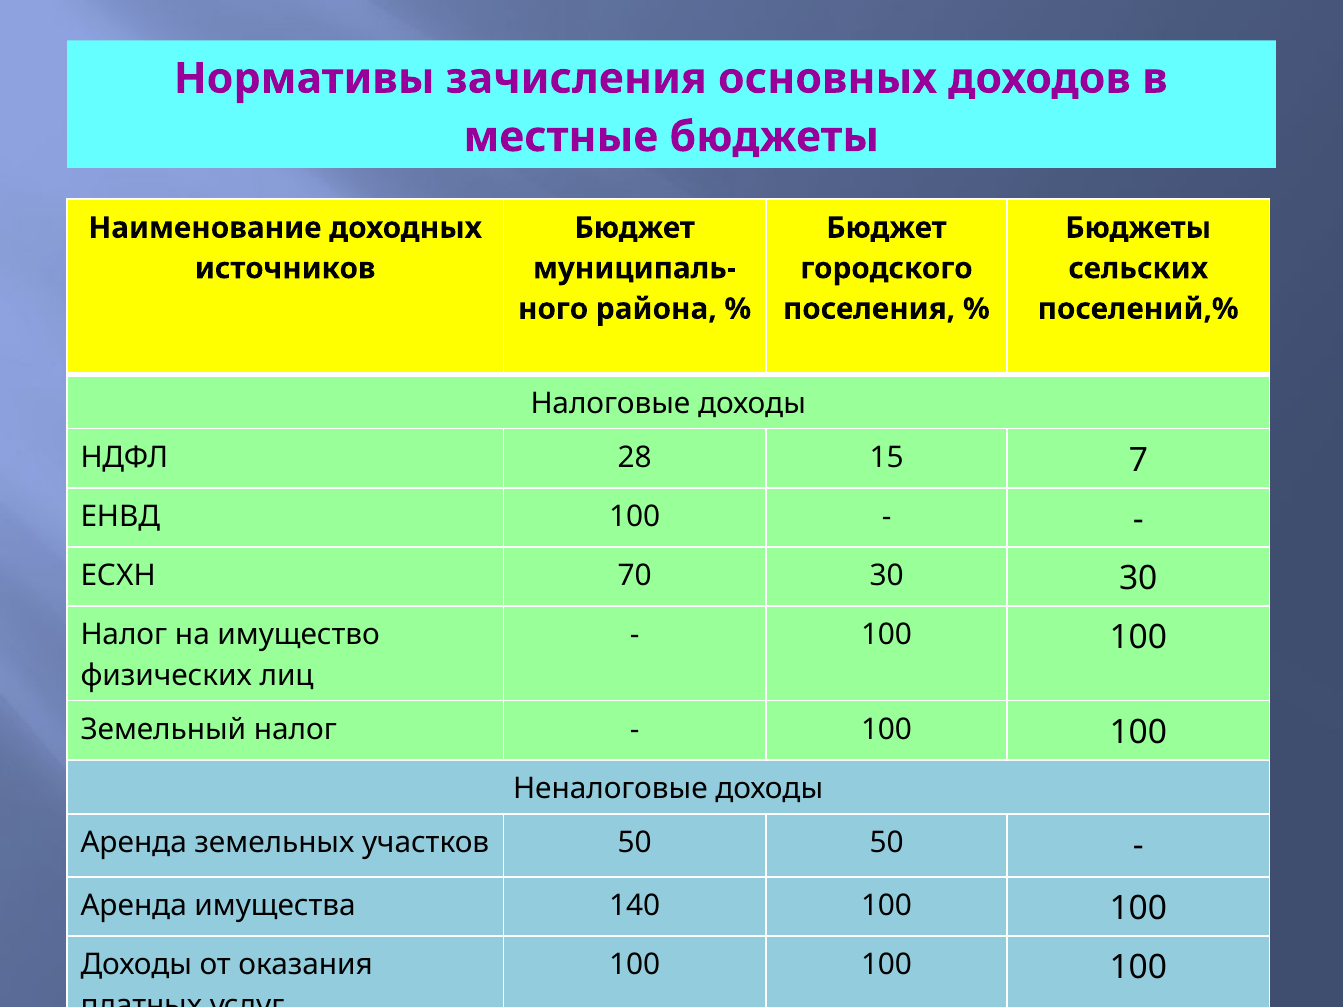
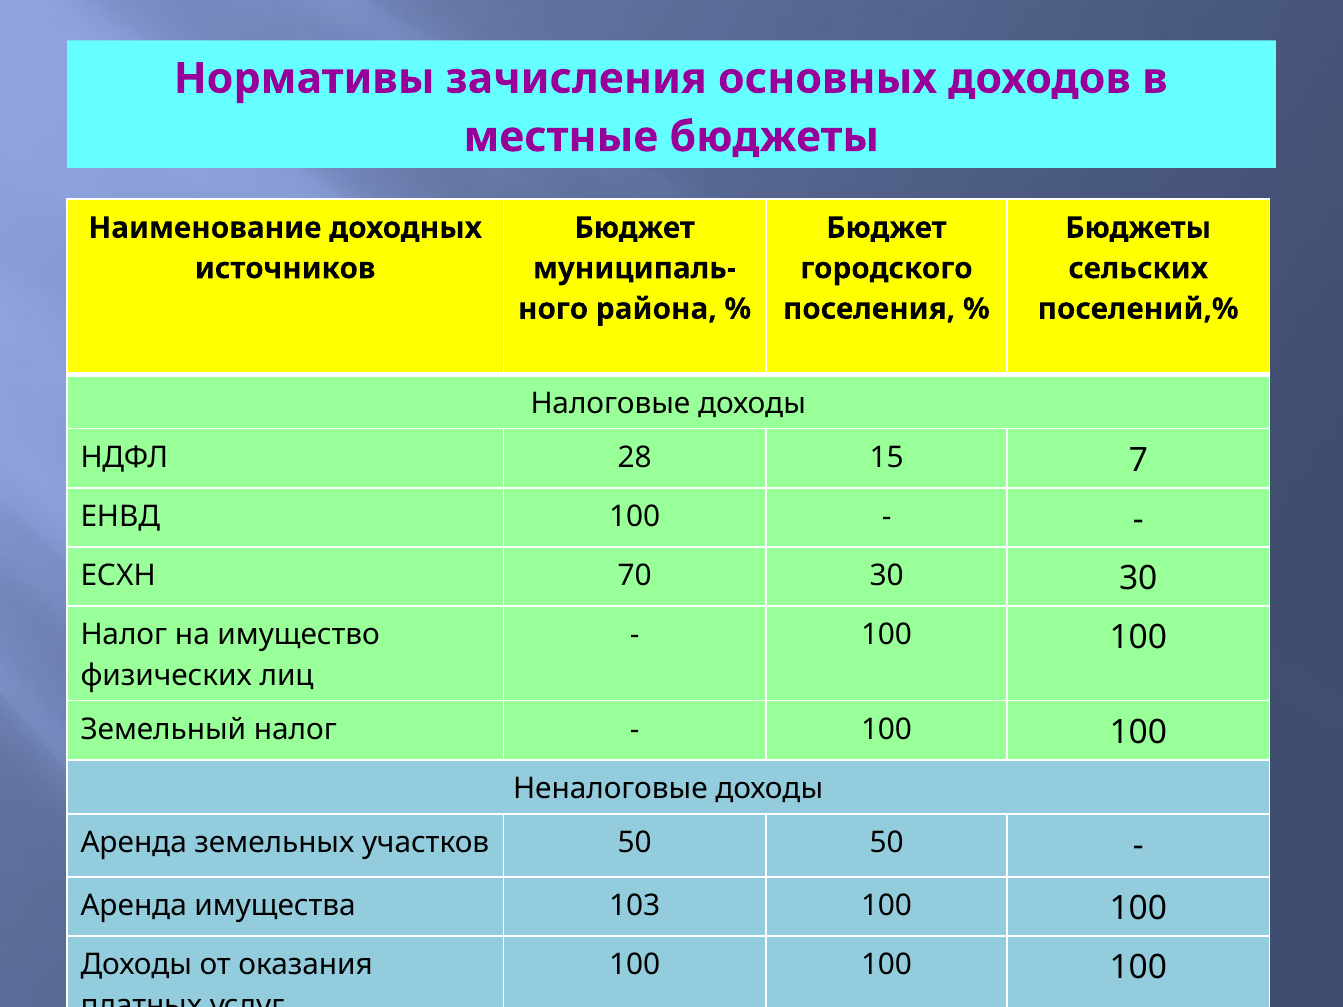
140: 140 -> 103 (635, 906)
